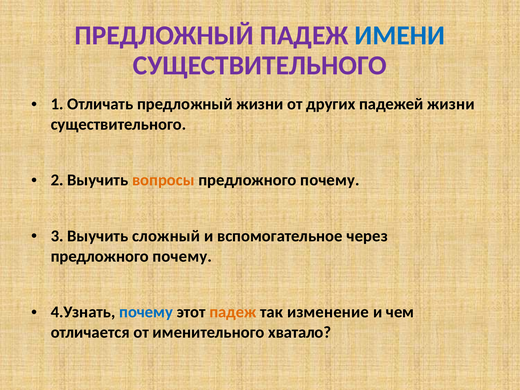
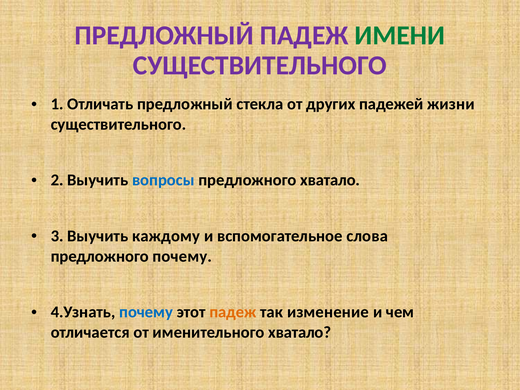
ИМЕНИ colour: blue -> green (400, 35)
предложный жизни: жизни -> стекла (260, 104)
вопросы colour: orange -> blue (163, 180)
почему: почему -> хватало (330, 180)
сложный: сложный -> каждому (166, 236)
через: через -> слова (367, 236)
